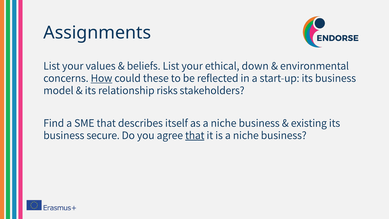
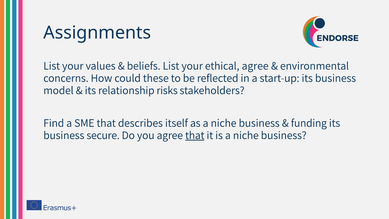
ethical down: down -> agree (255, 66)
How underline: present -> none (101, 78)
existing: existing -> funding (309, 123)
